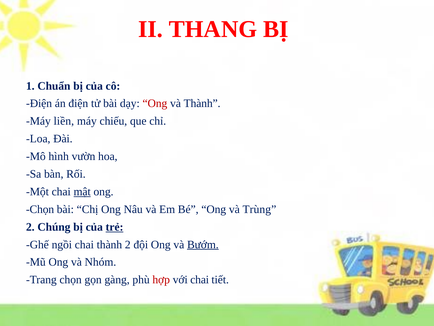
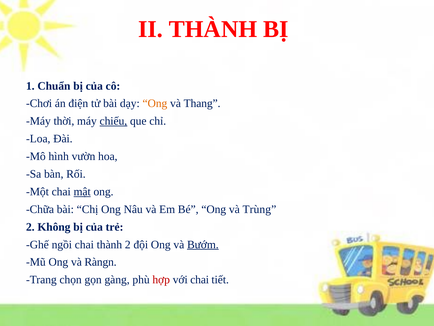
II THANG: THANG -> THÀNH (213, 29)
Điện: Điện -> Chơi (39, 103)
Ong colour: red -> orange (155, 103)
và Thành: Thành -> Thang (202, 103)
liền: liền -> thời (64, 121)
chiếu underline: none -> present (113, 121)
Chọn: Chọn -> Chữa (40, 209)
Chúng: Chúng -> Không (54, 227)
trẻ underline: present -> none (115, 227)
Nhóm: Nhóm -> Ràngn (101, 262)
